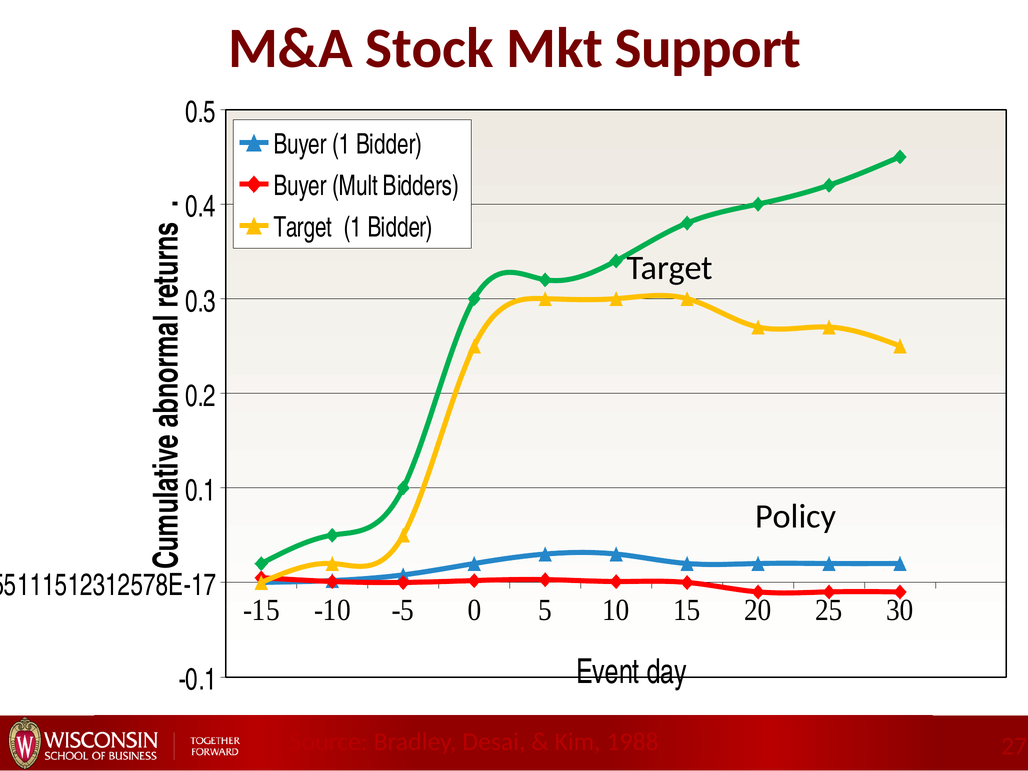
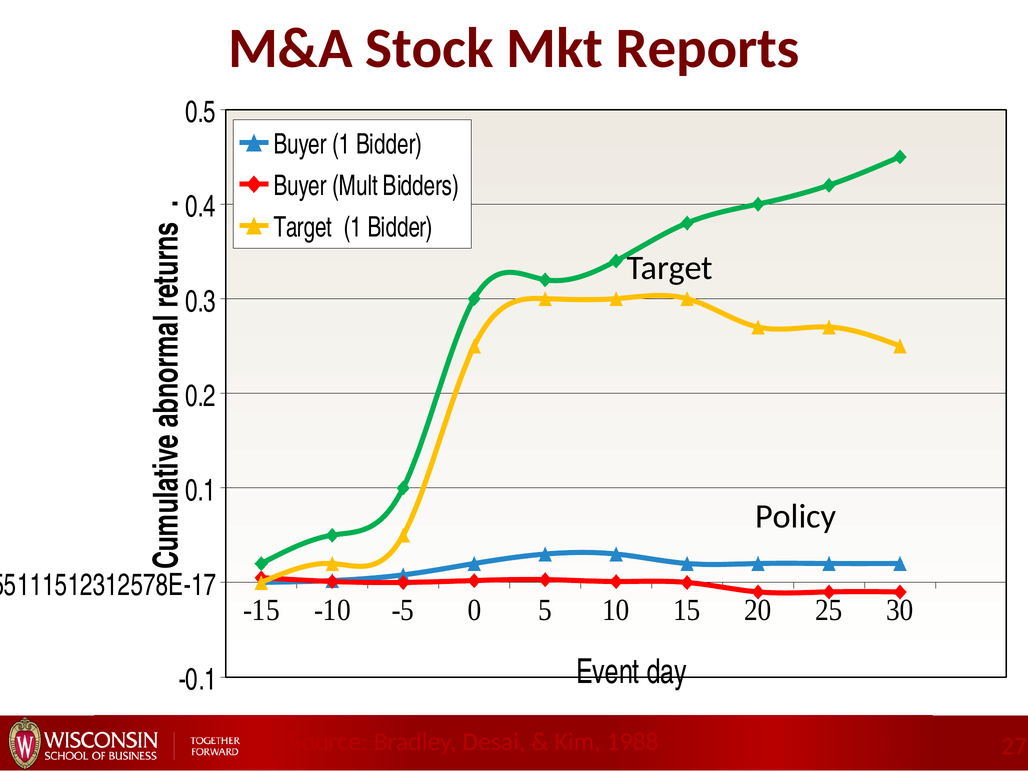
Support: Support -> Reports (708, 48)
